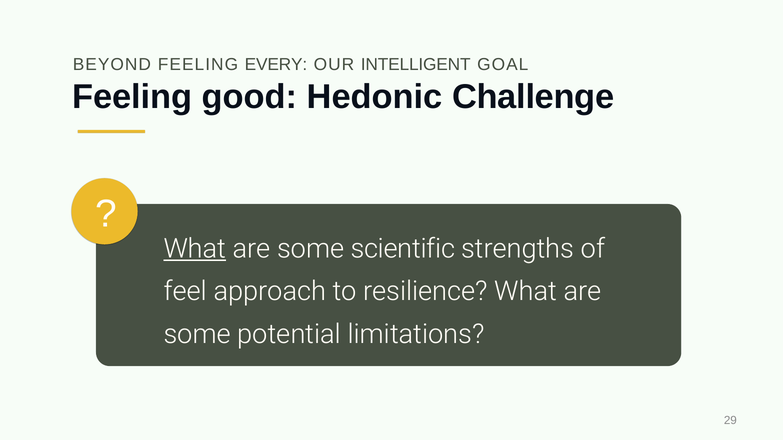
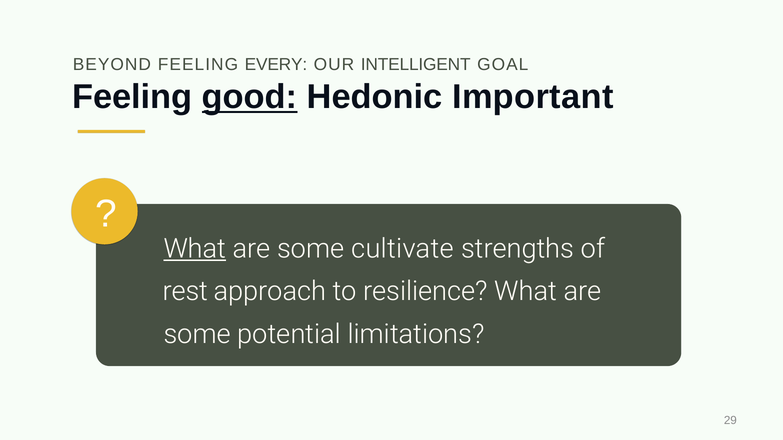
good underline: none -> present (250, 97)
Challenge: Challenge -> Important (533, 97)
scientific: scientific -> cultivate (403, 249)
feel: feel -> rest (185, 292)
